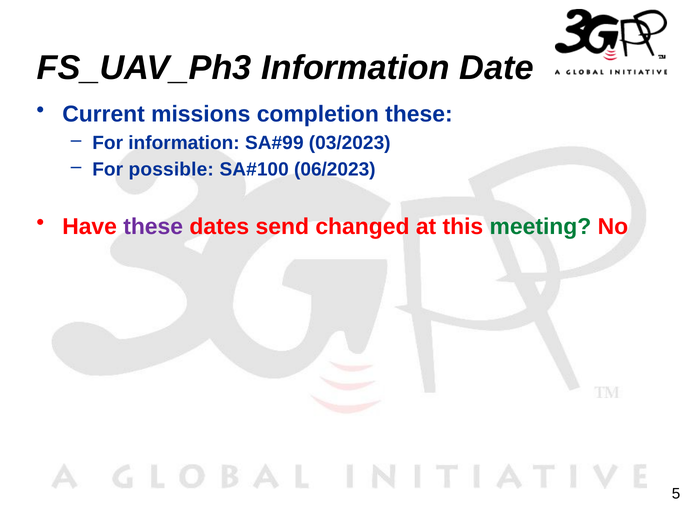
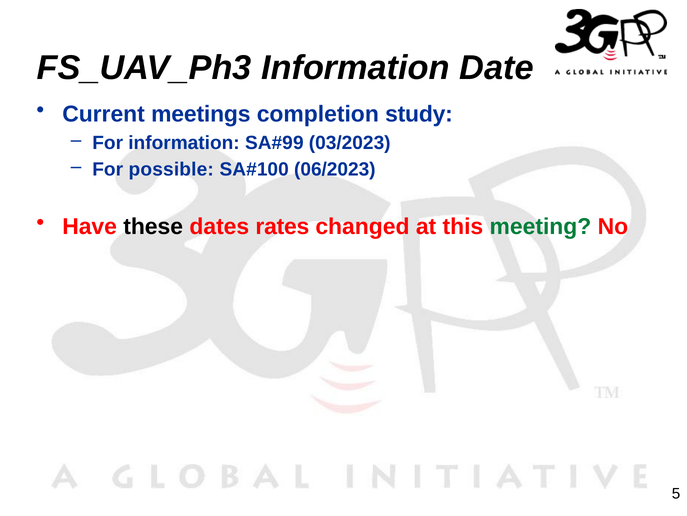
missions: missions -> meetings (201, 114)
completion these: these -> study (419, 114)
these colour: purple -> black (153, 226)
send: send -> rates (282, 226)
